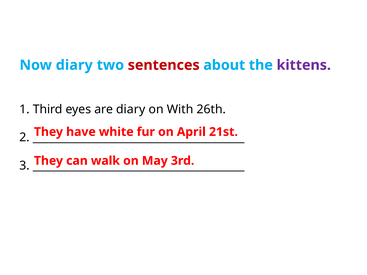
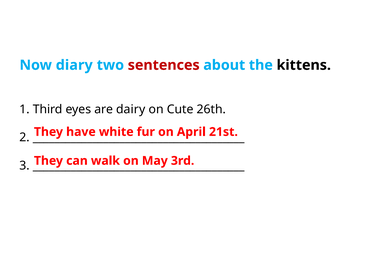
kittens colour: purple -> black (304, 65)
are diary: diary -> dairy (131, 109)
With: With -> Cute (180, 109)
